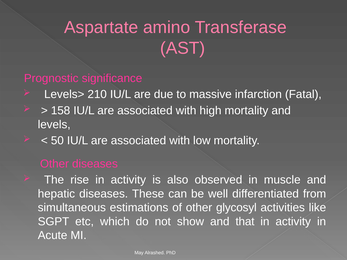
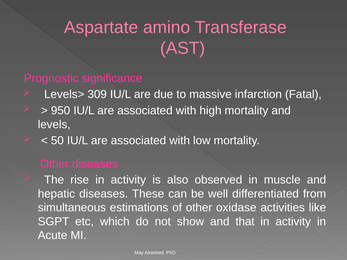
210: 210 -> 309 (97, 95)
158: 158 -> 950 (61, 111)
glycosyl: glycosyl -> oxidase (236, 208)
